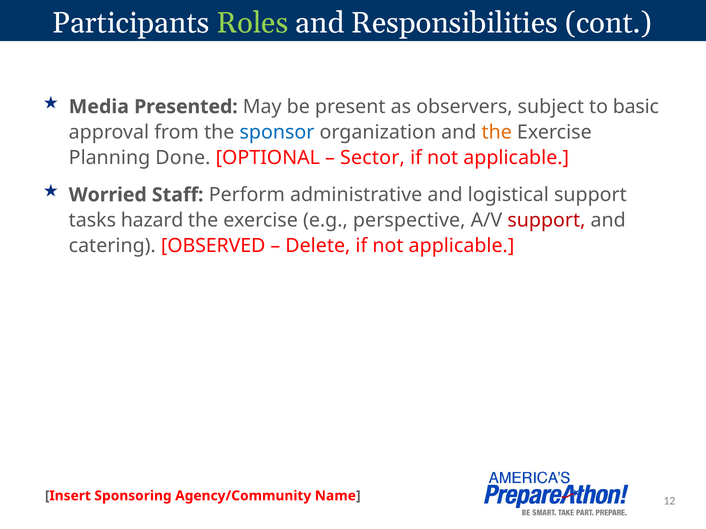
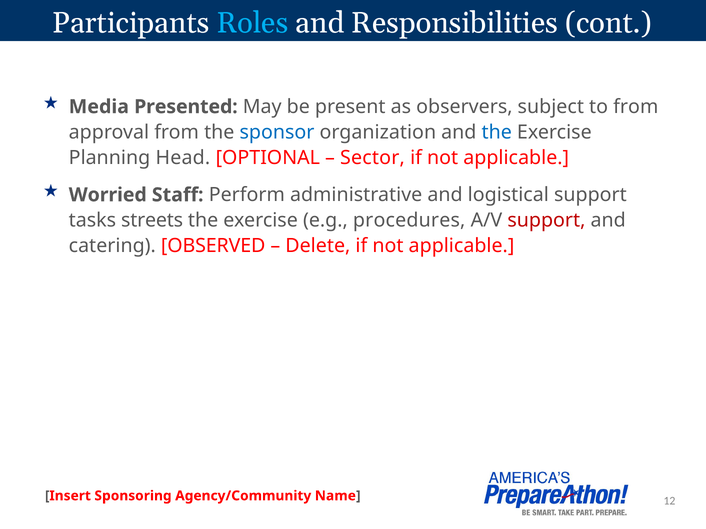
Roles colour: light green -> light blue (252, 23)
to basic: basic -> from (636, 107)
the colour: orange -> blue (497, 132)
Done: Done -> Head (183, 158)
hazard: hazard -> streets (152, 221)
perspective: perspective -> procedures (409, 221)
